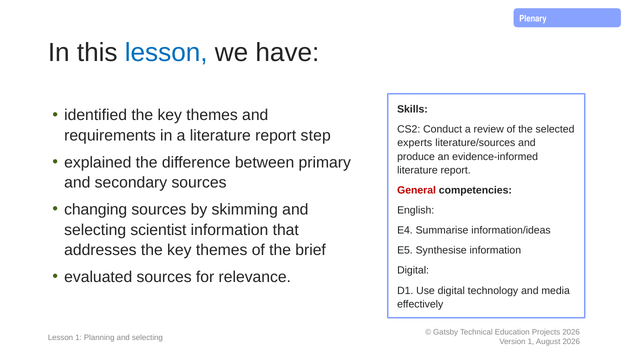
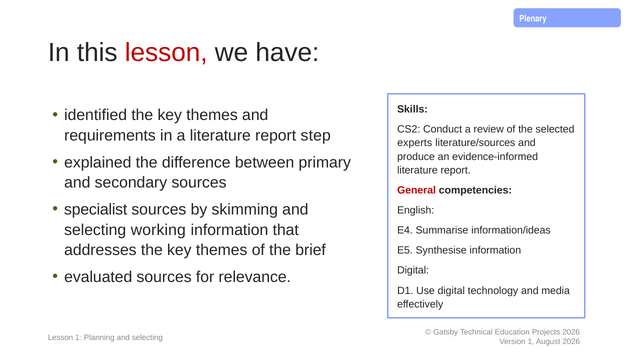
lesson colour: blue -> red (166, 53)
changing: changing -> specialist (96, 210)
scientist: scientist -> working (158, 230)
